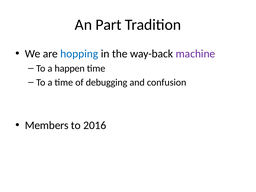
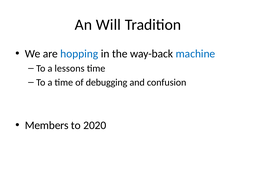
Part: Part -> Will (108, 25)
machine colour: purple -> blue (195, 54)
happen: happen -> lessons (70, 68)
2016: 2016 -> 2020 (95, 125)
